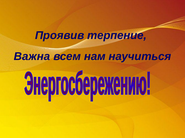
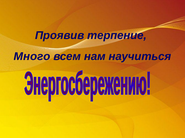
Важна: Важна -> Много (32, 57)
